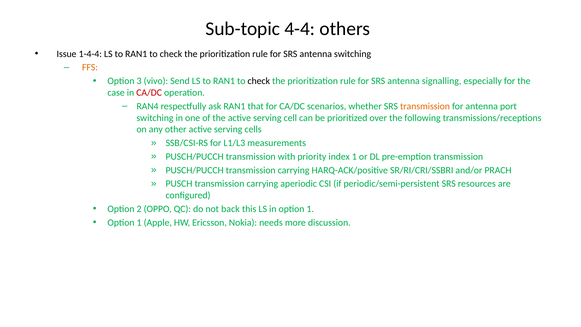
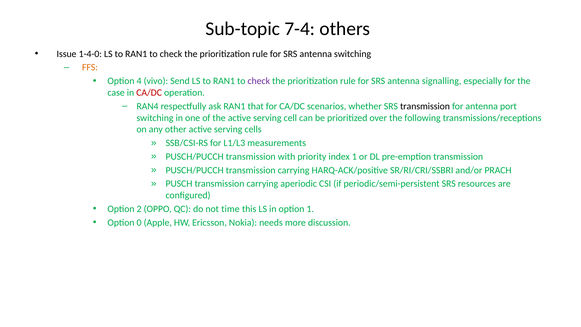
4-4: 4-4 -> 7-4 (300, 29)
1-4-4: 1-4-4 -> 1-4-0 (90, 54)
3: 3 -> 4 (139, 81)
check colour: black -> purple (259, 81)
transmission colour: orange -> black (425, 106)
back: back -> time (230, 209)
1: 1 -> 0 (139, 222)
